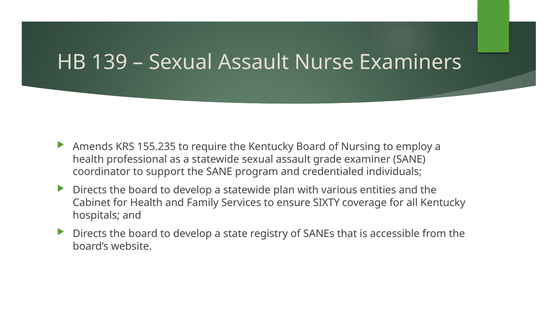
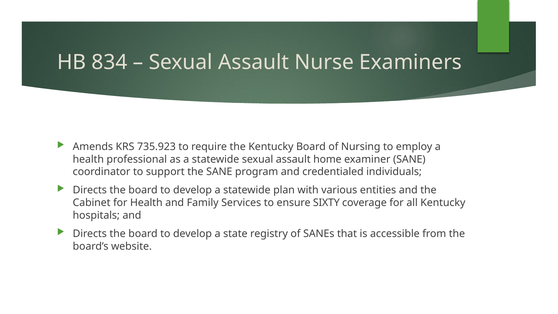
139: 139 -> 834 (110, 62)
155.235: 155.235 -> 735.923 (156, 147)
grade: grade -> home (327, 159)
